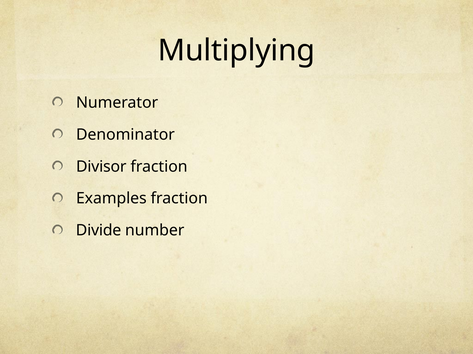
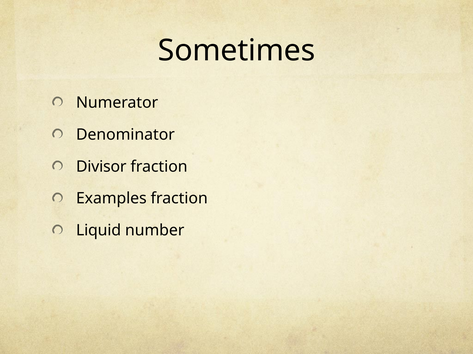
Multiplying: Multiplying -> Sometimes (237, 51)
Divide: Divide -> Liquid (99, 231)
